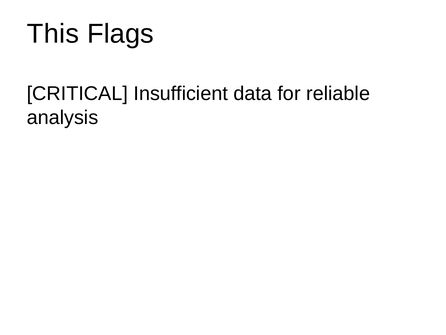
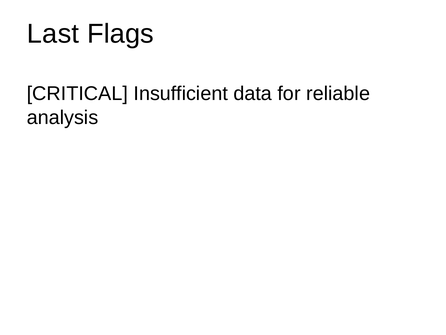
This: This -> Last (53, 34)
